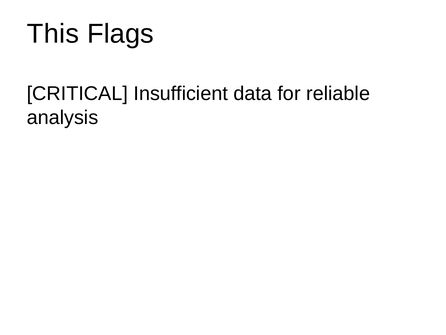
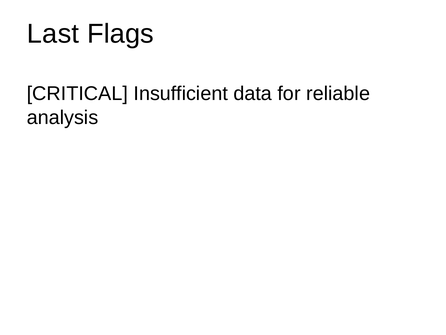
This: This -> Last (53, 34)
